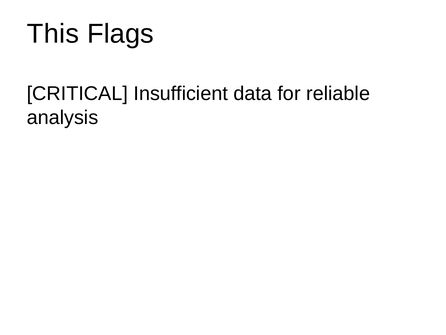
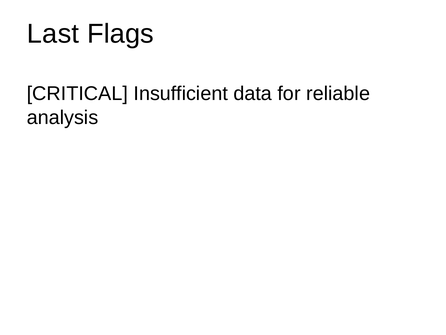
This: This -> Last (53, 34)
